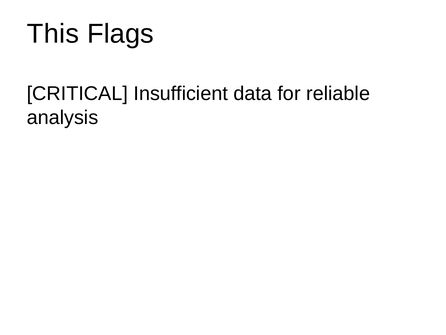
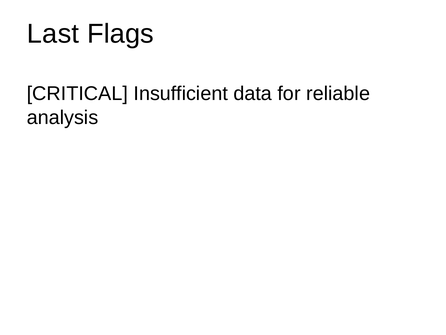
This: This -> Last (53, 34)
